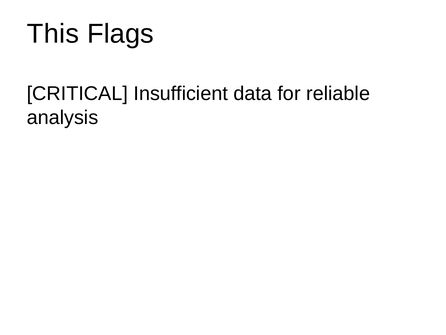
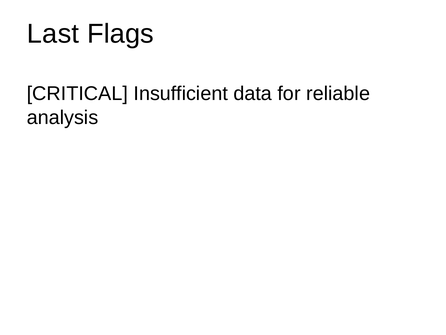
This: This -> Last (53, 34)
